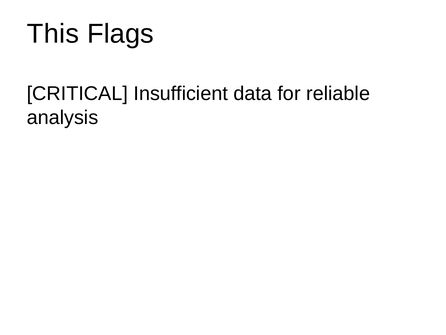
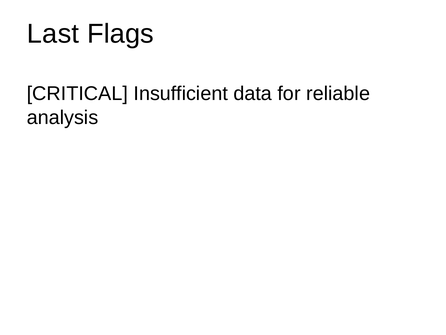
This: This -> Last (53, 34)
